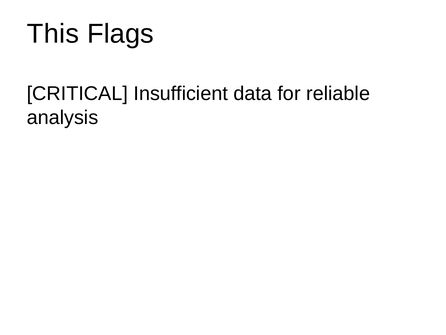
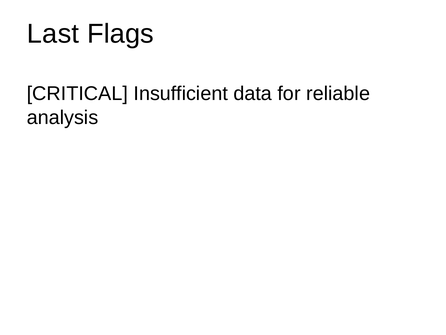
This: This -> Last (53, 34)
